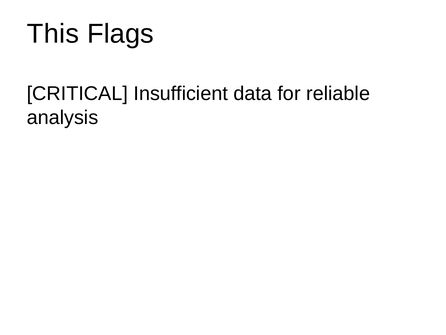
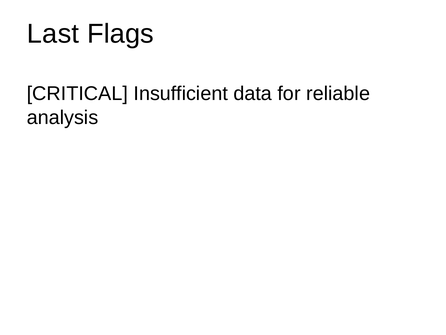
This: This -> Last (53, 34)
